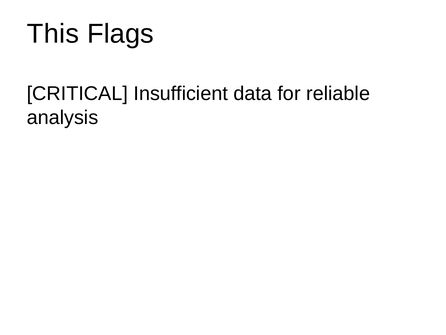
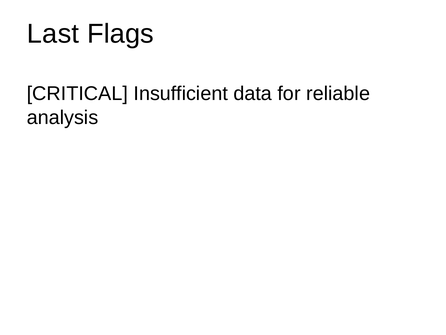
This: This -> Last (53, 34)
